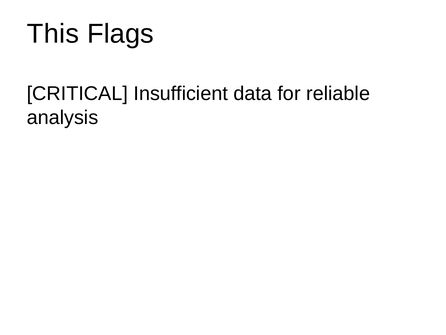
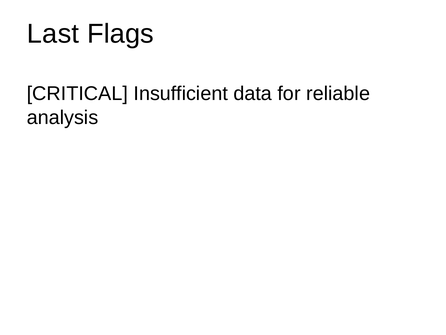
This: This -> Last (53, 34)
